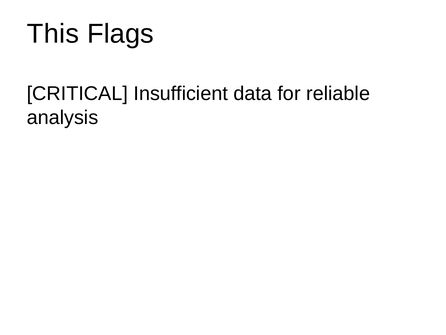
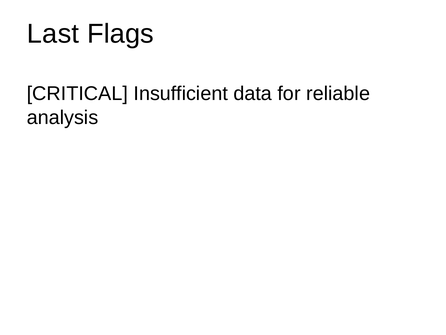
This: This -> Last (53, 34)
